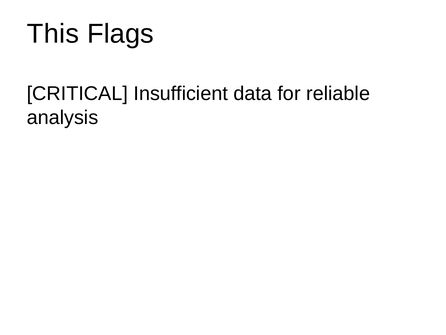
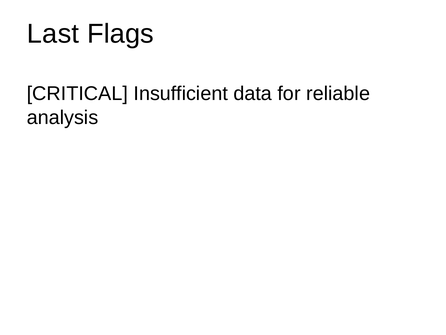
This: This -> Last (53, 34)
